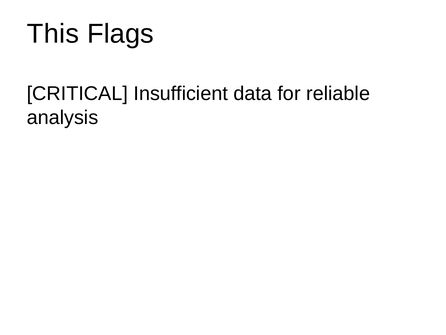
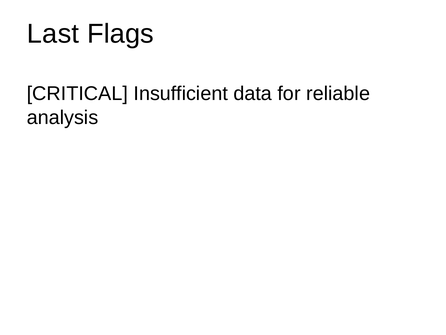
This: This -> Last (53, 34)
